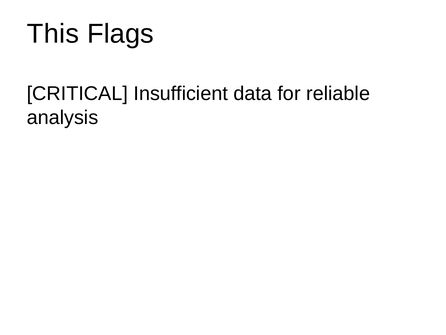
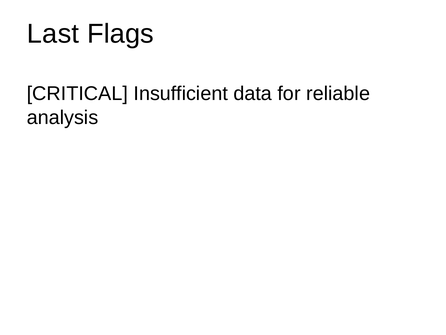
This: This -> Last (53, 34)
